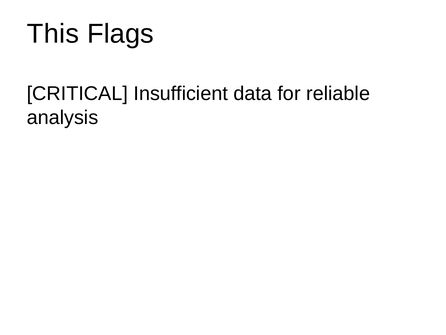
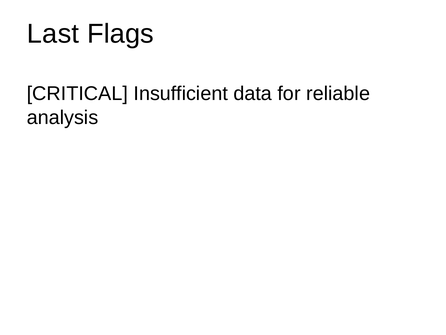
This: This -> Last (53, 34)
